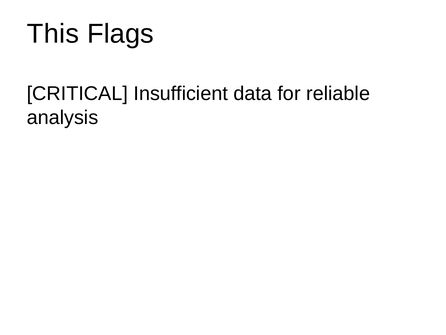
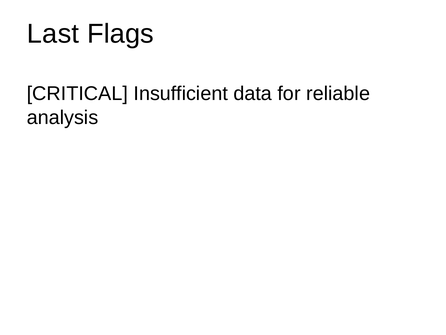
This: This -> Last (53, 34)
